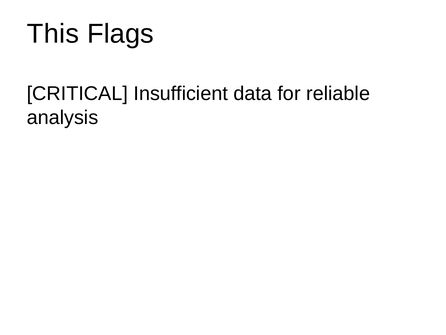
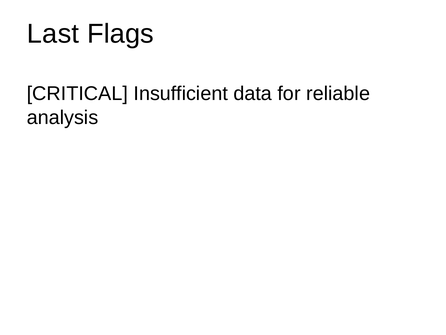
This: This -> Last (53, 34)
